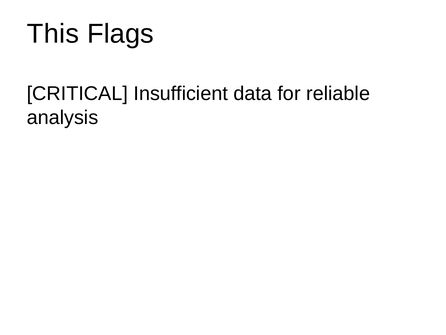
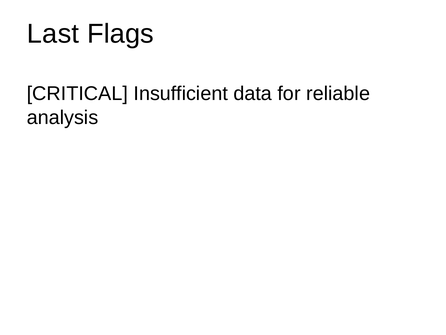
This: This -> Last (53, 34)
